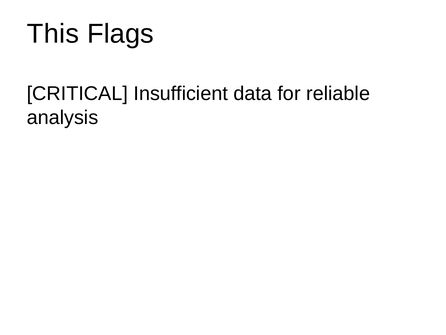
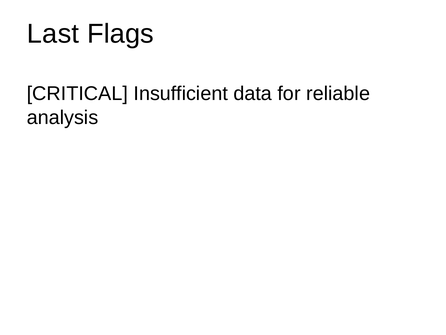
This: This -> Last (53, 34)
